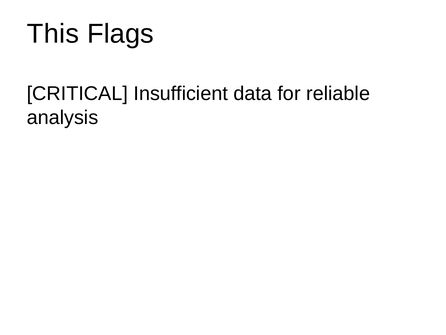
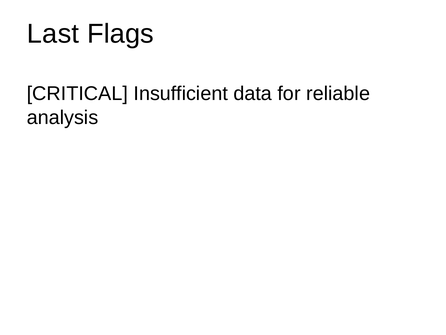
This: This -> Last (53, 34)
